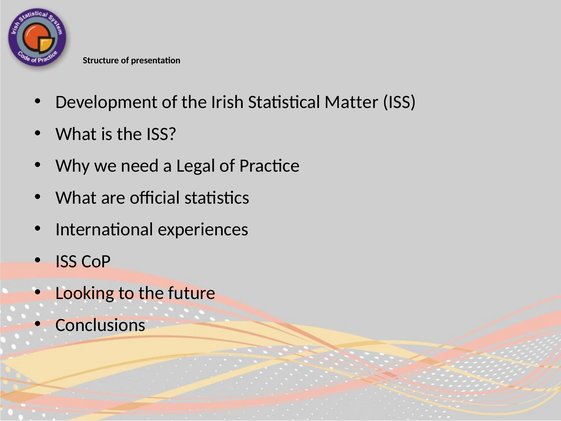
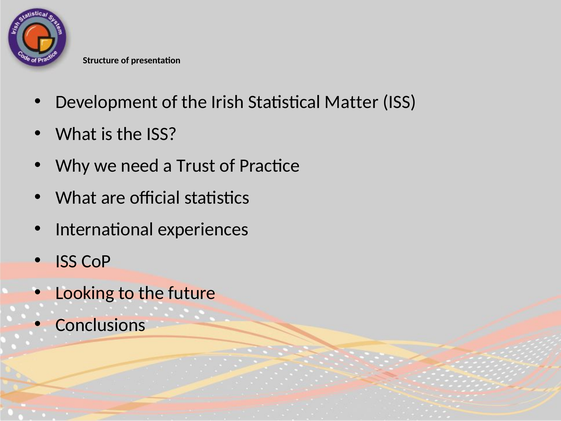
Legal: Legal -> Trust (196, 166)
